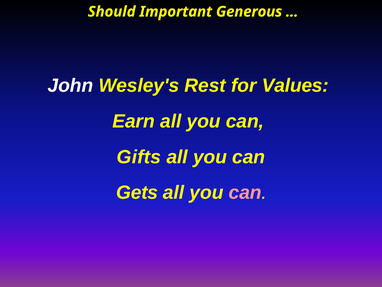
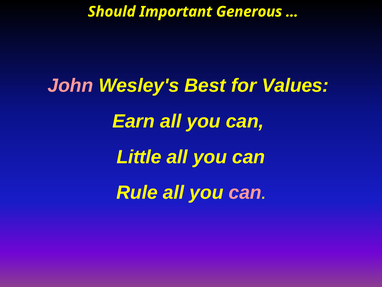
John colour: white -> pink (71, 85)
Rest: Rest -> Best (205, 85)
Gifts: Gifts -> Little (139, 157)
Gets: Gets -> Rule (137, 192)
